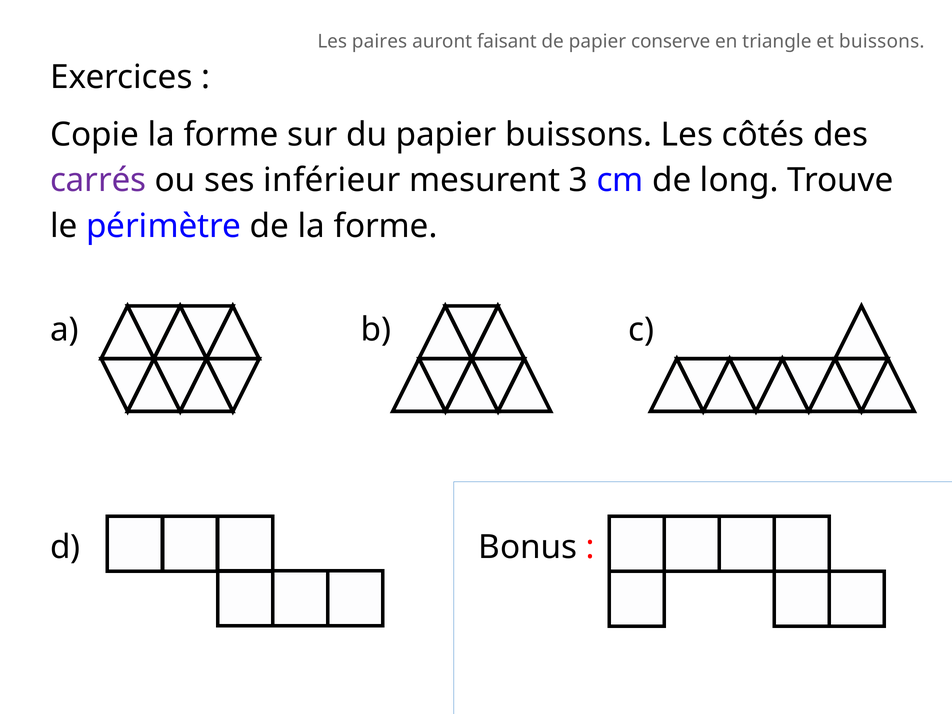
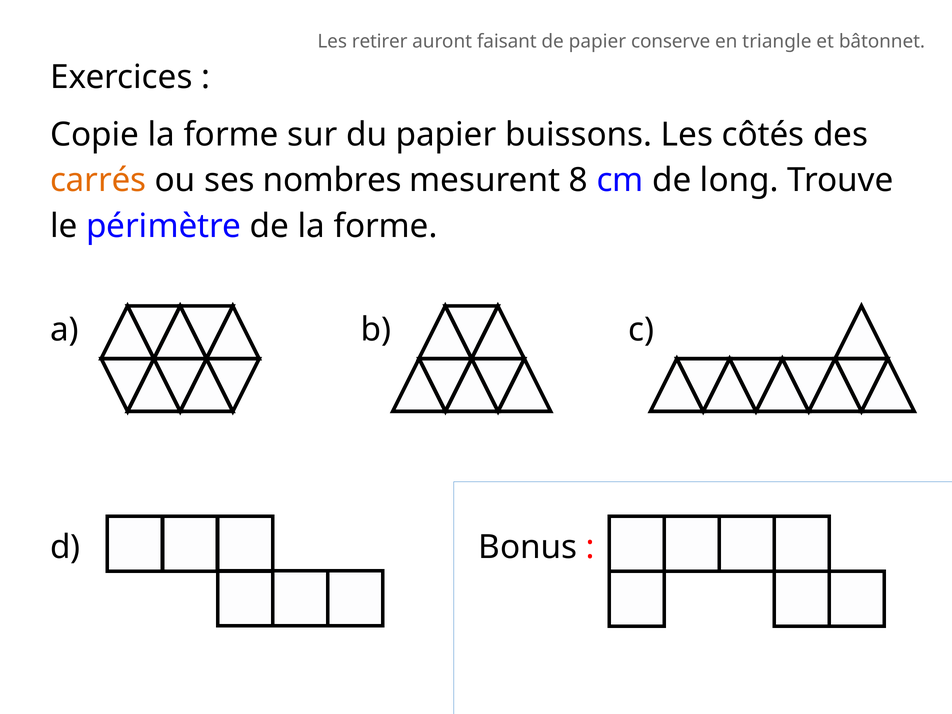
paires: paires -> retirer (380, 42)
et buissons: buissons -> bâtonnet (882, 42)
carrés colour: purple -> orange (98, 181)
inférieur: inférieur -> nombres (332, 181)
3: 3 -> 8 (578, 181)
